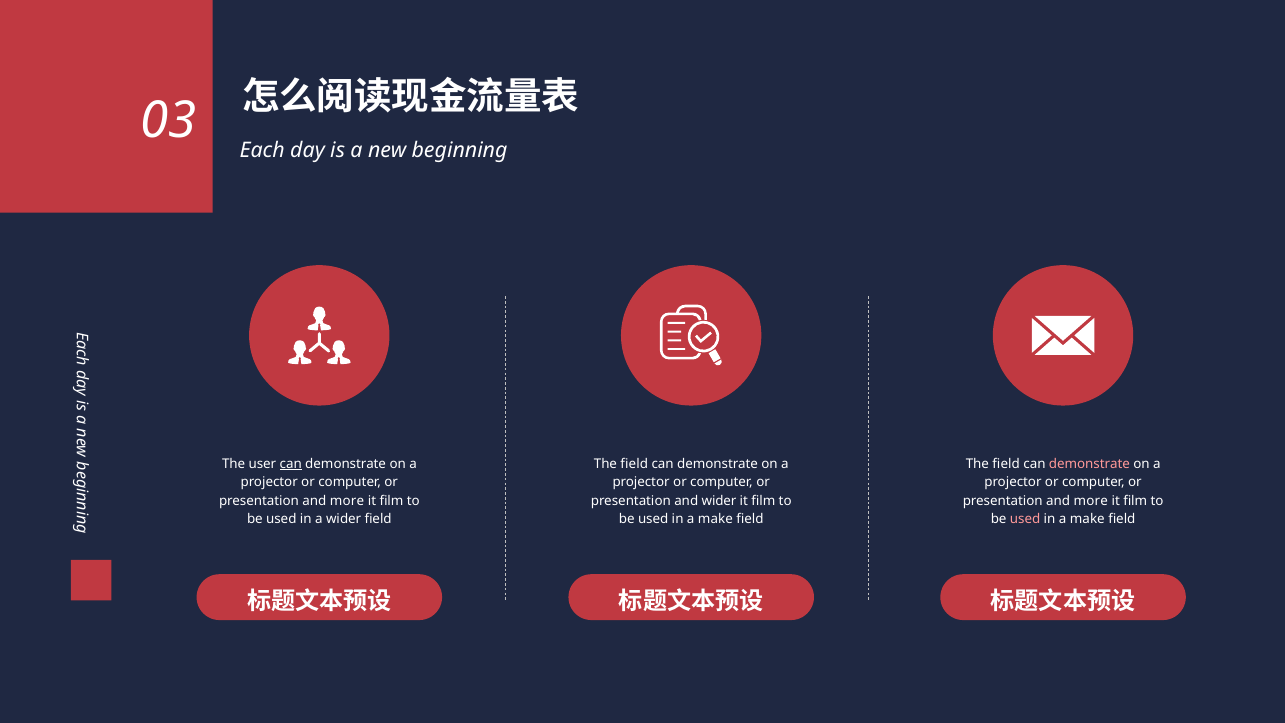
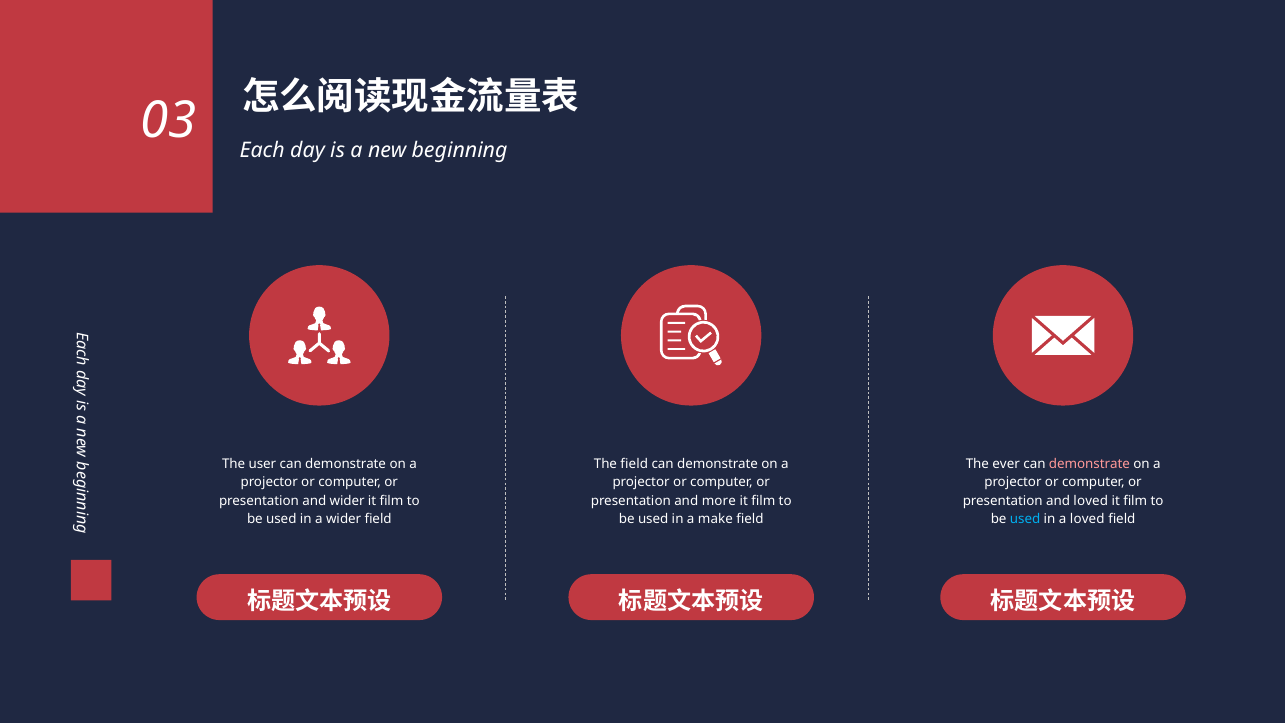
can underline: present -> none (291, 464)
field: field -> ever (1006, 464)
more: more -> wider (347, 500)
and wider: wider -> more (719, 500)
more: more -> loved (1091, 500)
used colour: pink -> light blue (1025, 519)
make: make -> loved (1087, 519)
